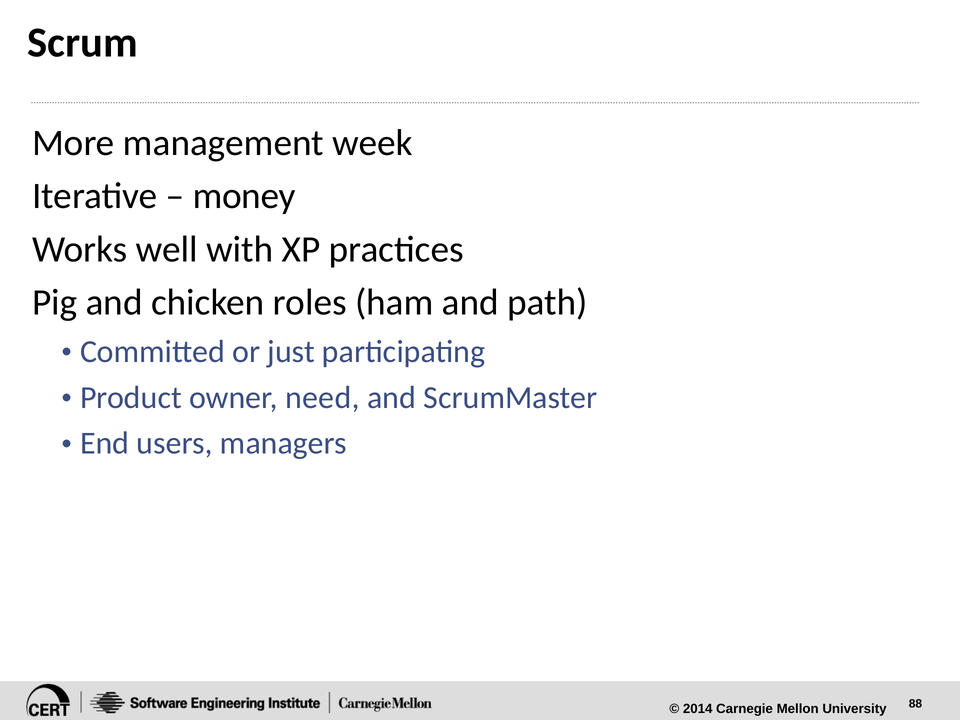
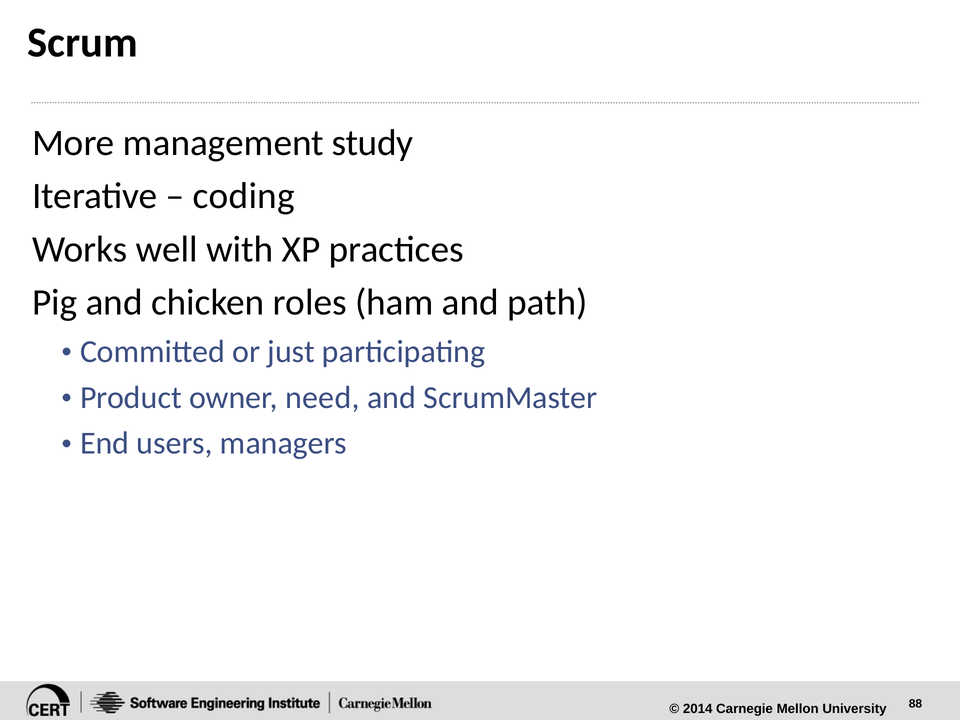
week: week -> study (372, 143)
money: money -> coding (244, 196)
